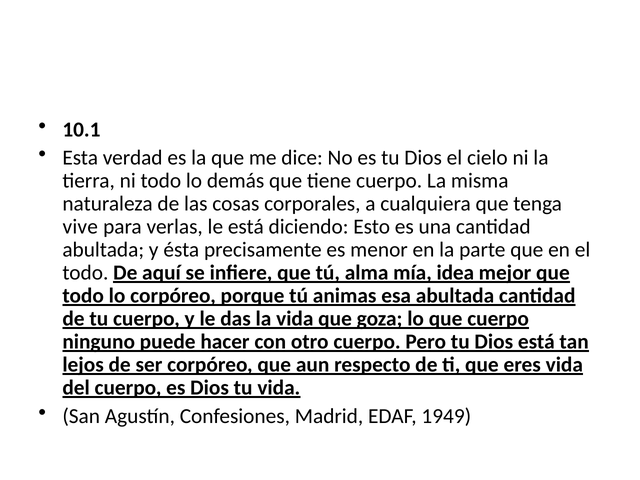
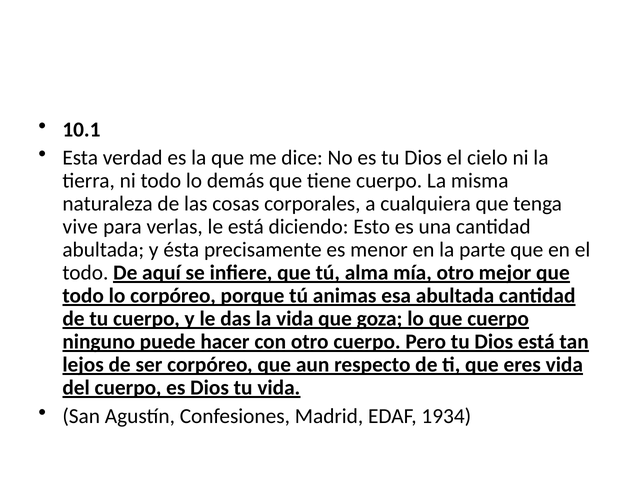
mía idea: idea -> otro (455, 273)
1949: 1949 -> 1934 (446, 416)
